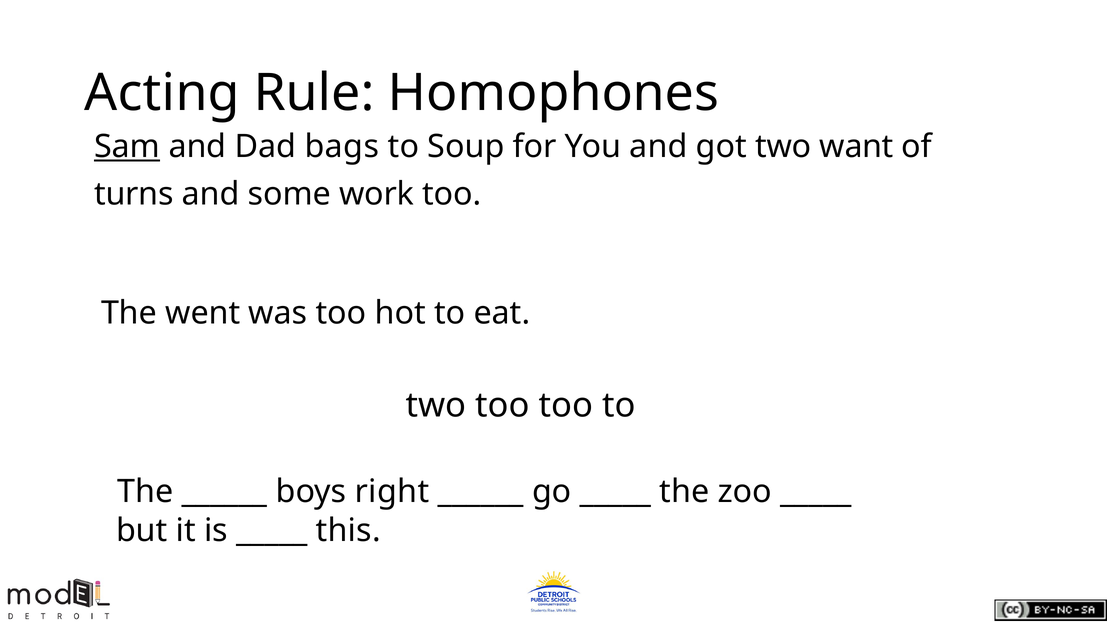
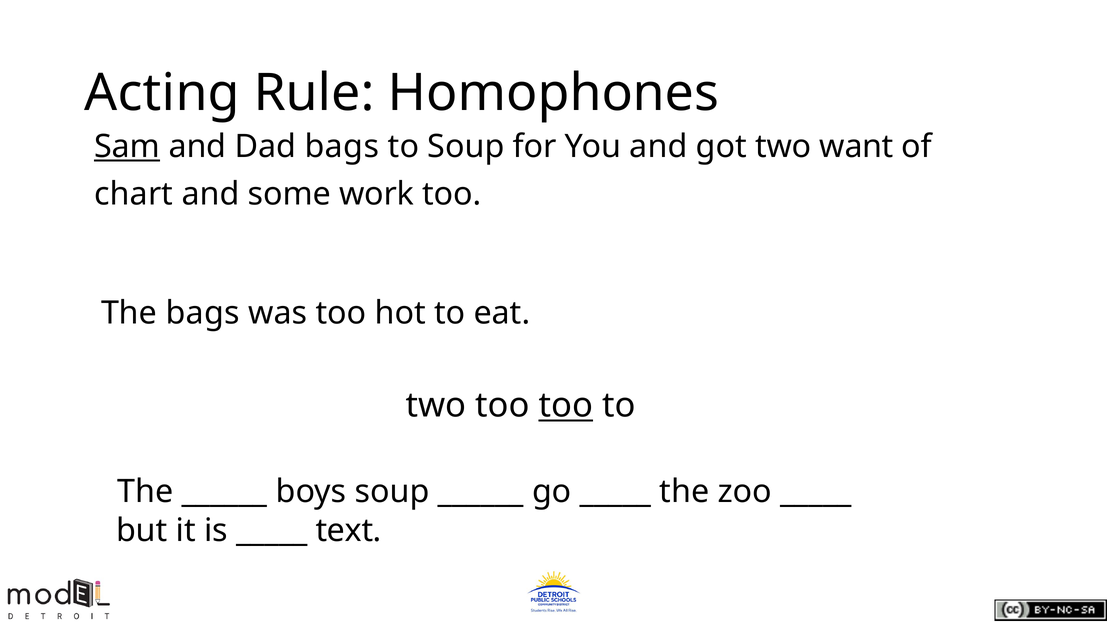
turns: turns -> chart (134, 194)
The went: went -> bags (203, 313)
too underline: none -> present (566, 405)
boys right: right -> soup (392, 491)
this: this -> text (349, 530)
